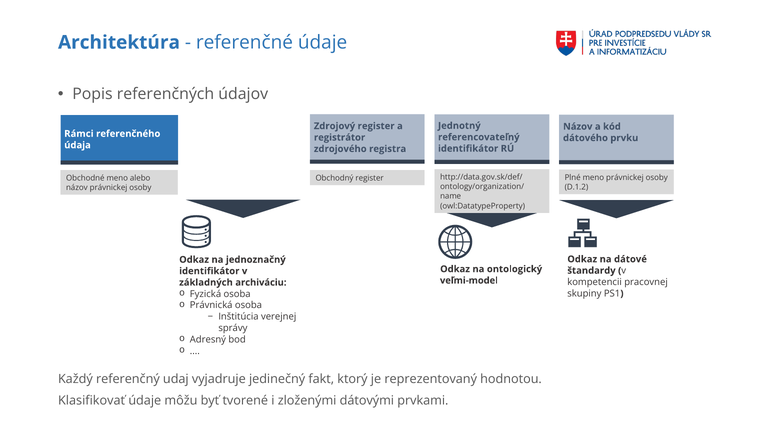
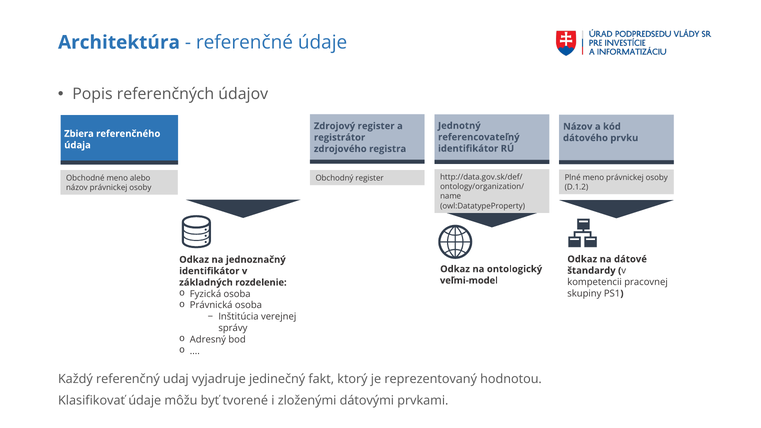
Rámci: Rámci -> Zbiera (79, 134)
archiváciu: archiváciu -> rozdelenie (261, 283)
